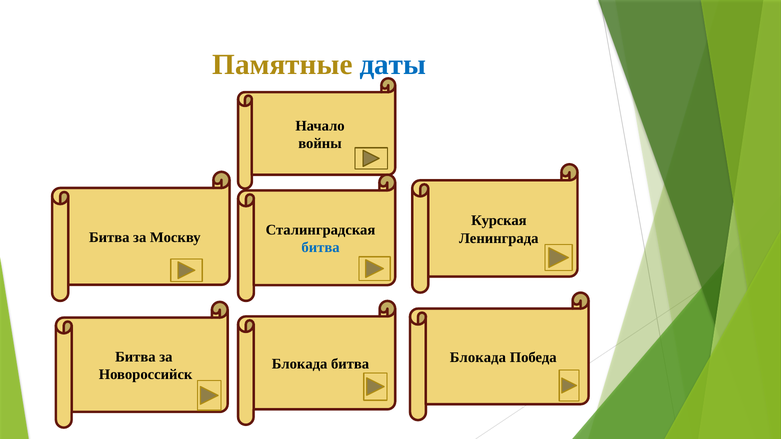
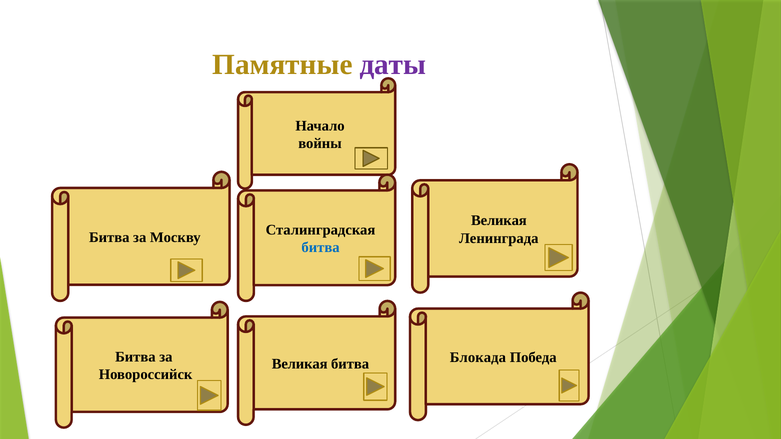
даты colour: blue -> purple (393, 65)
Курская: Курская -> Великая (499, 221)
Блокада: Блокада -> Великая (300, 364)
